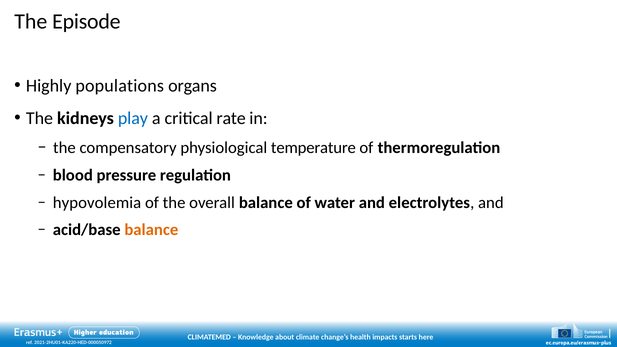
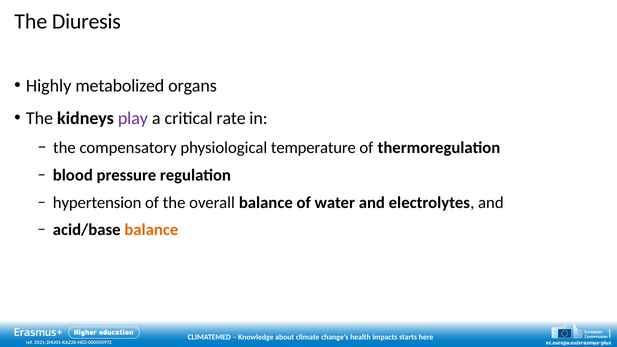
Episode: Episode -> Diuresis (86, 22)
populations: populations -> metabolized (120, 86)
play colour: blue -> purple (133, 118)
hypovolemia: hypovolemia -> hypertension (97, 203)
